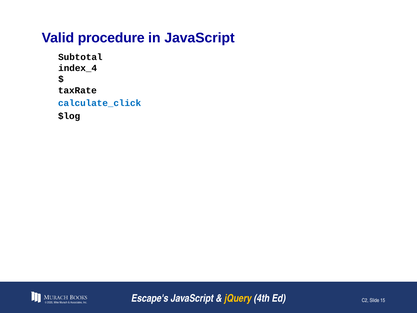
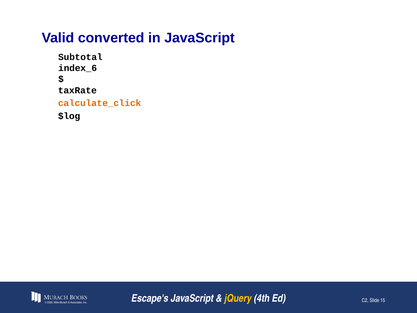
procedure: procedure -> converted (111, 38)
index_4: index_4 -> index_6 (78, 68)
calculate_click colour: blue -> orange (100, 103)
